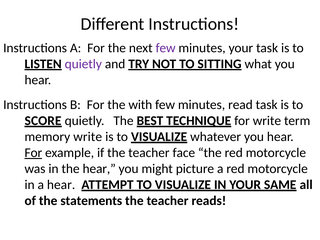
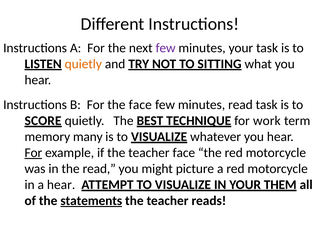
quietly colour: purple -> orange (83, 64)
the with: with -> face (140, 105)
for write: write -> work (267, 121)
memory write: write -> many (88, 137)
the hear: hear -> read (99, 169)
SAME: SAME -> THEM (280, 185)
statements underline: none -> present (91, 201)
